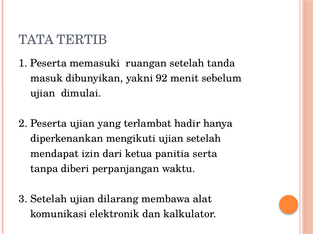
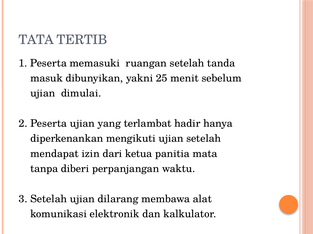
92: 92 -> 25 (162, 78)
serta: serta -> mata (205, 154)
